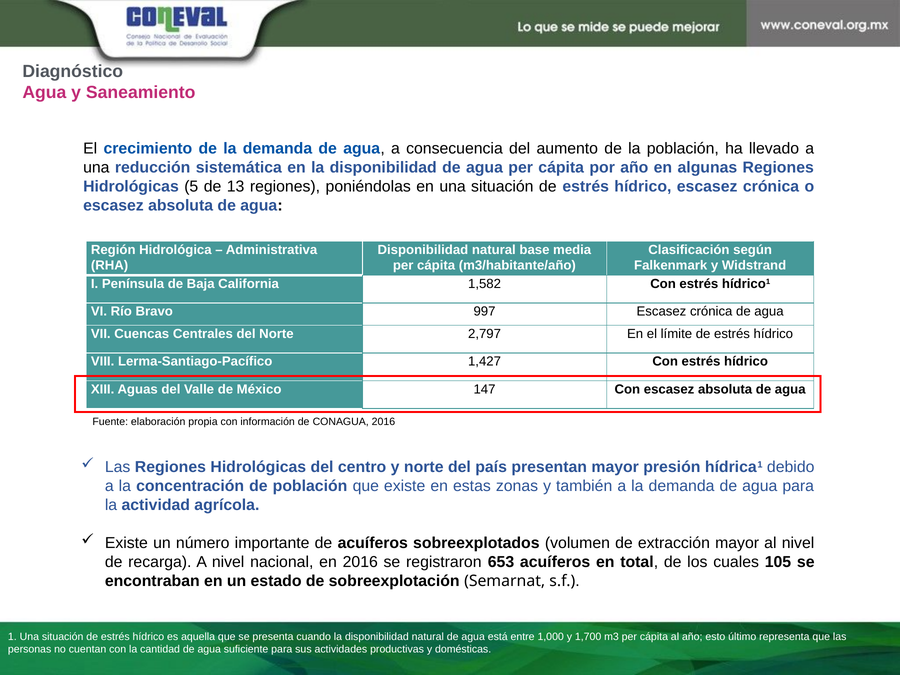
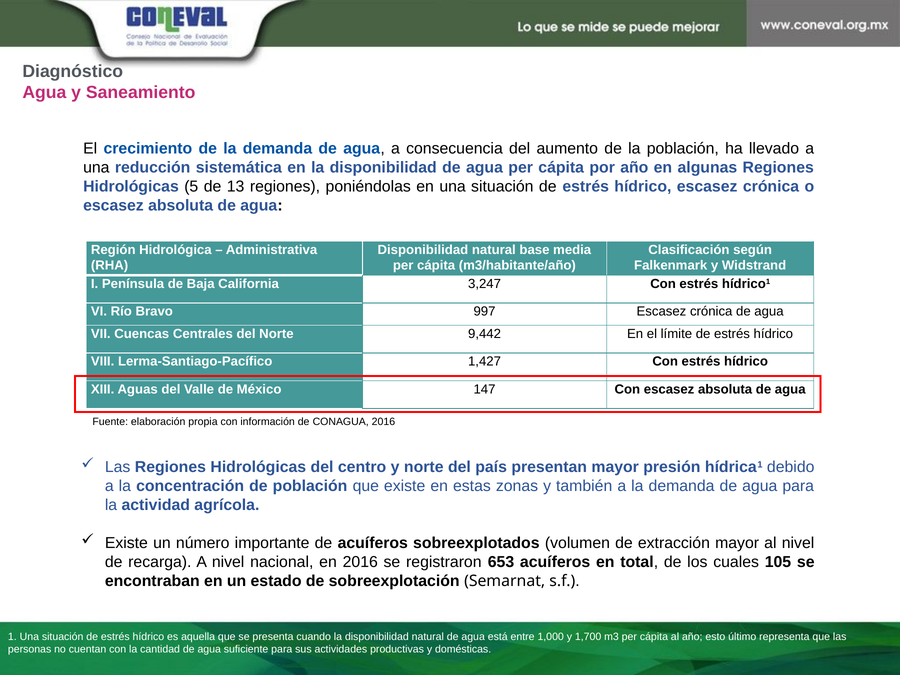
1,582: 1,582 -> 3,247 (485, 284)
2,797: 2,797 -> 9,442 (485, 334)
